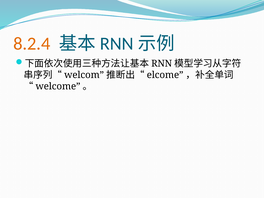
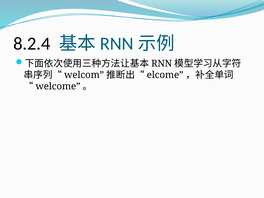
8.2.4 colour: orange -> black (32, 44)
